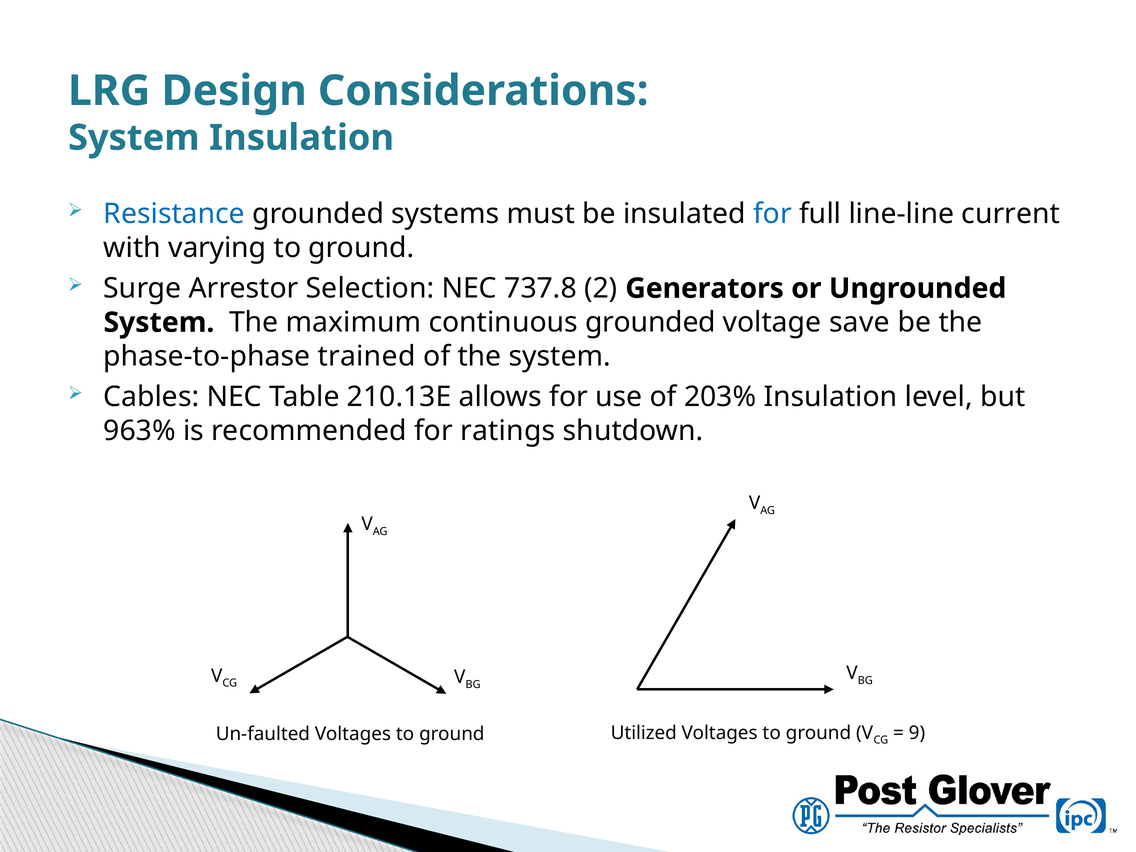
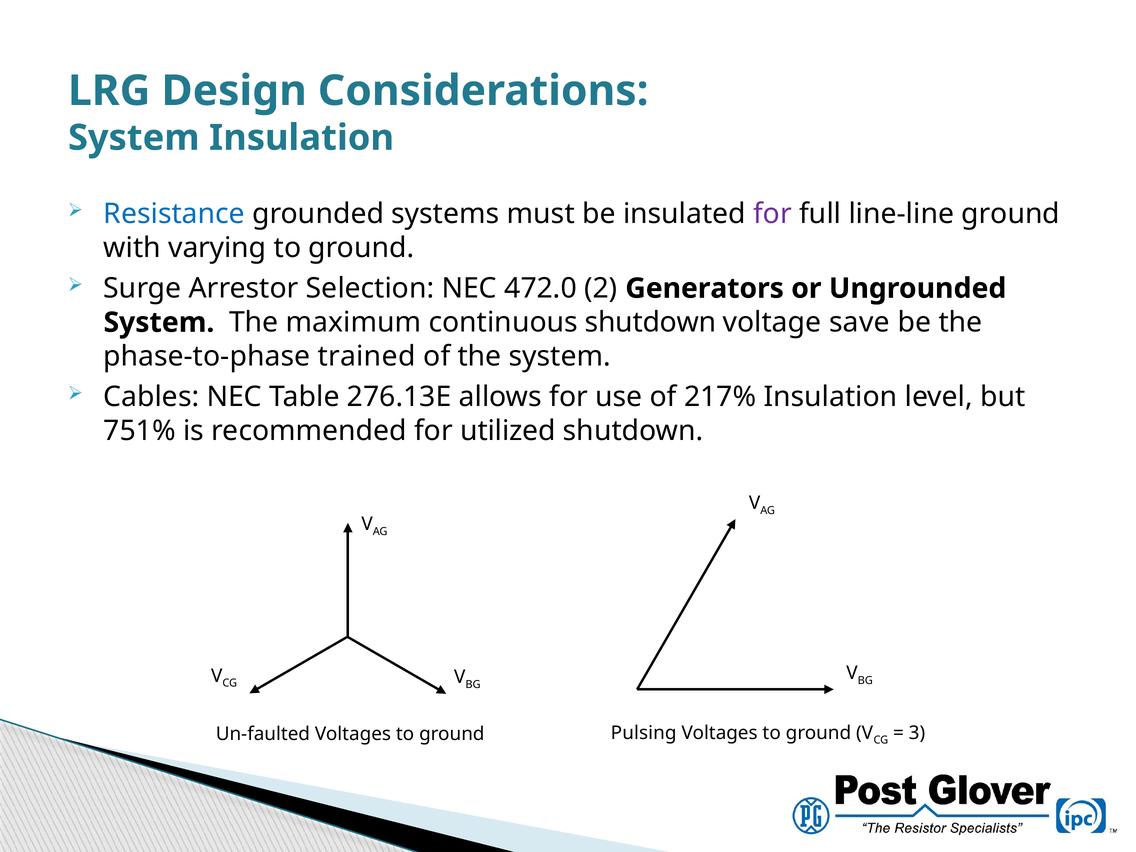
for colour: blue -> purple (773, 214)
line-line current: current -> ground (1011, 214)
737.8: 737.8 -> 472.0 (541, 288)
continuous grounded: grounded -> shutdown (650, 322)
210.13E: 210.13E -> 276.13E (399, 397)
203%: 203% -> 217% (720, 397)
963%: 963% -> 751% (140, 431)
ratings: ratings -> utilized (508, 431)
Utilized: Utilized -> Pulsing (644, 733)
9: 9 -> 3 (917, 733)
